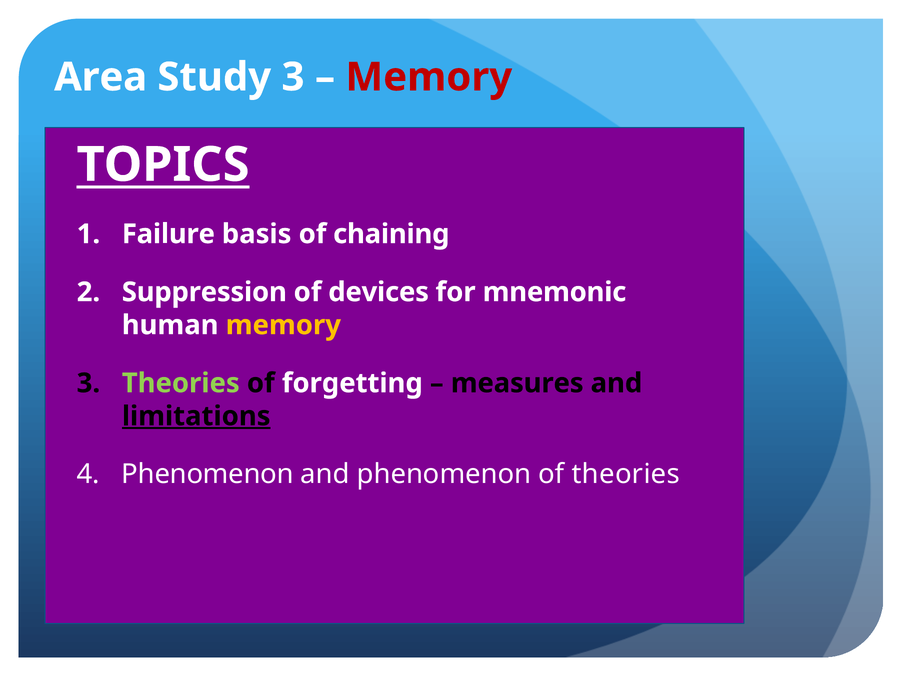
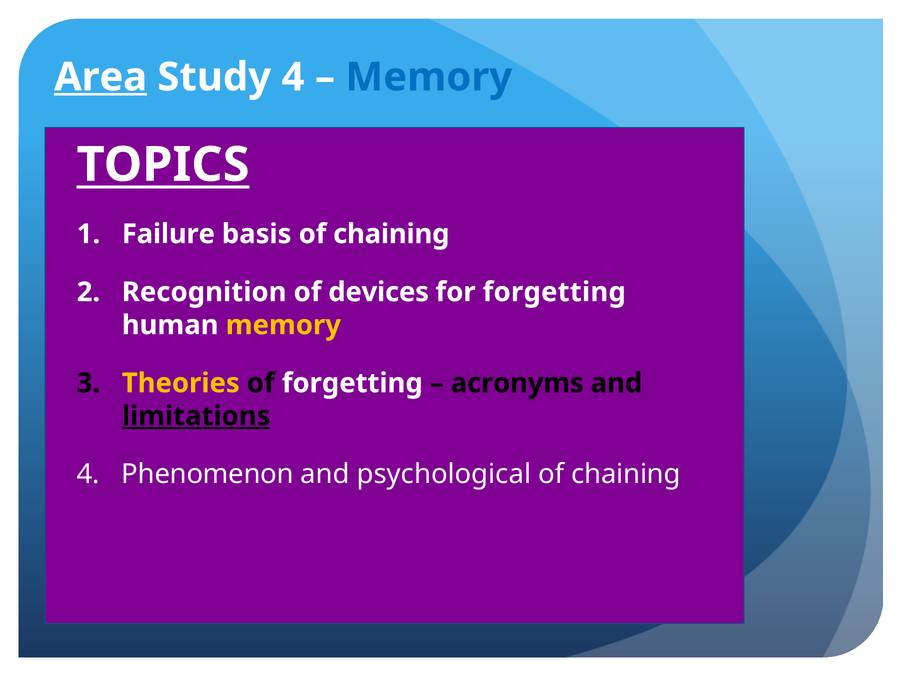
Area underline: none -> present (101, 77)
Study 3: 3 -> 4 (293, 77)
Memory colour: red -> blue (429, 77)
Suppression: Suppression -> Recognition (204, 292)
for mnemonic: mnemonic -> forgetting (554, 292)
Theories colour: light green -> yellow (181, 383)
measures: measures -> acronyms (517, 383)
and phenomenon: phenomenon -> psychological (444, 475)
theories: theories -> chaining (626, 475)
